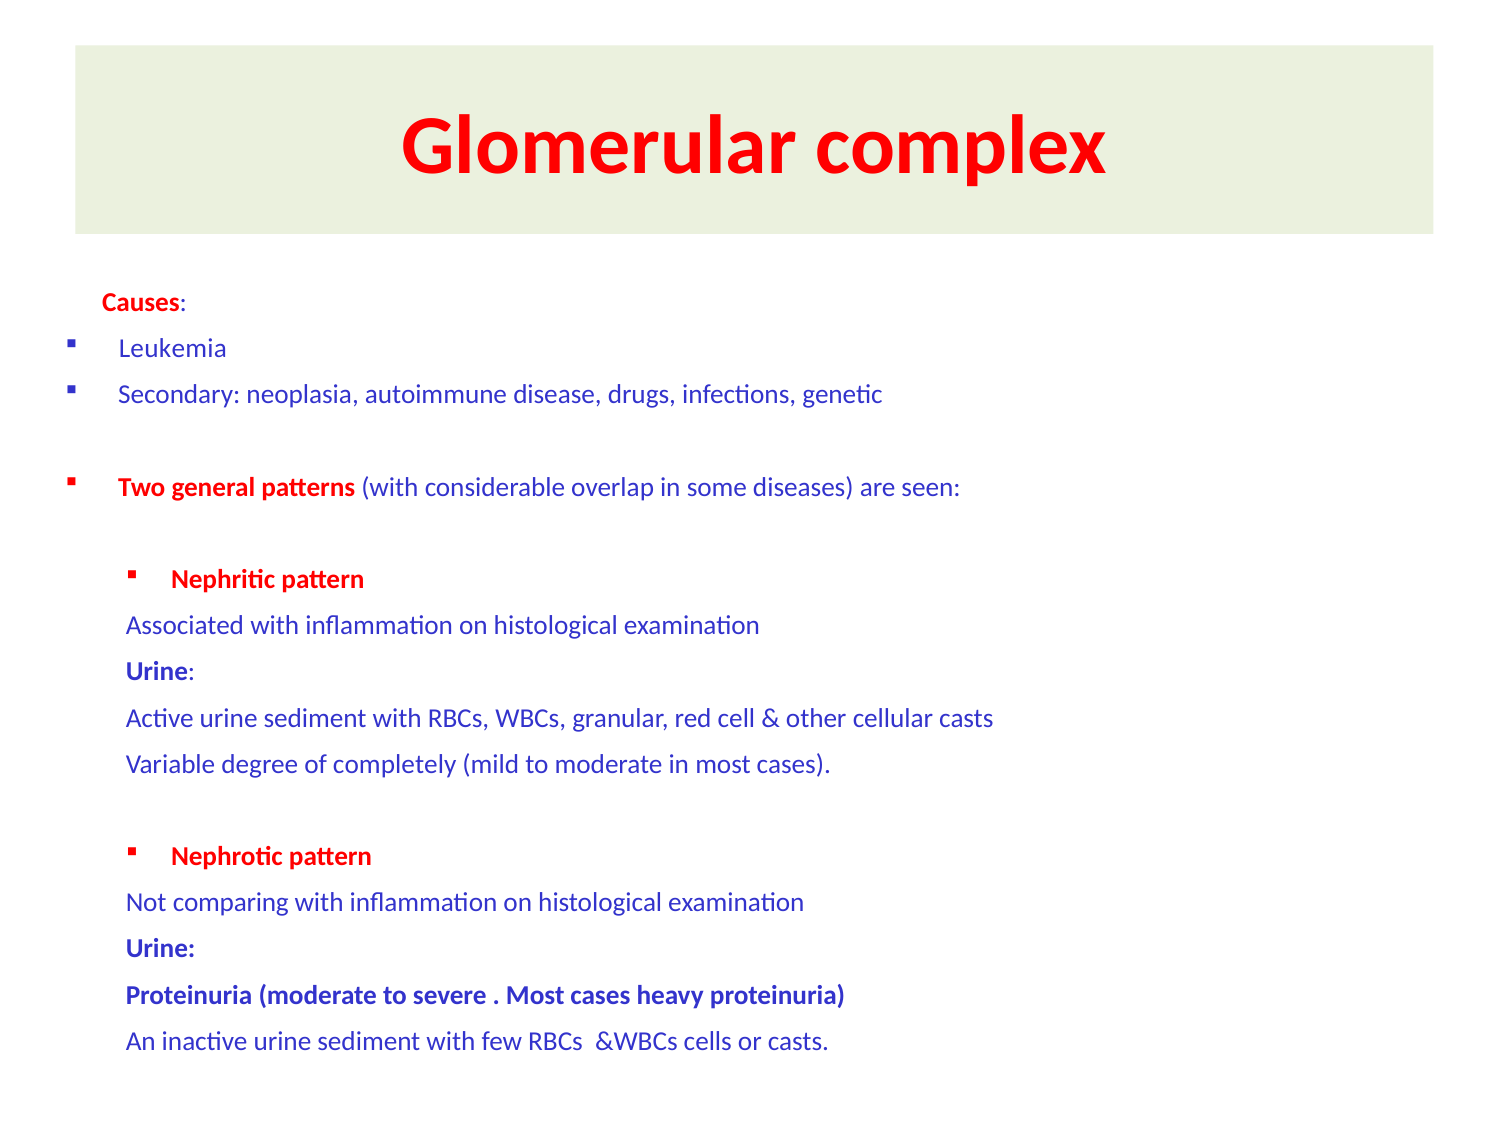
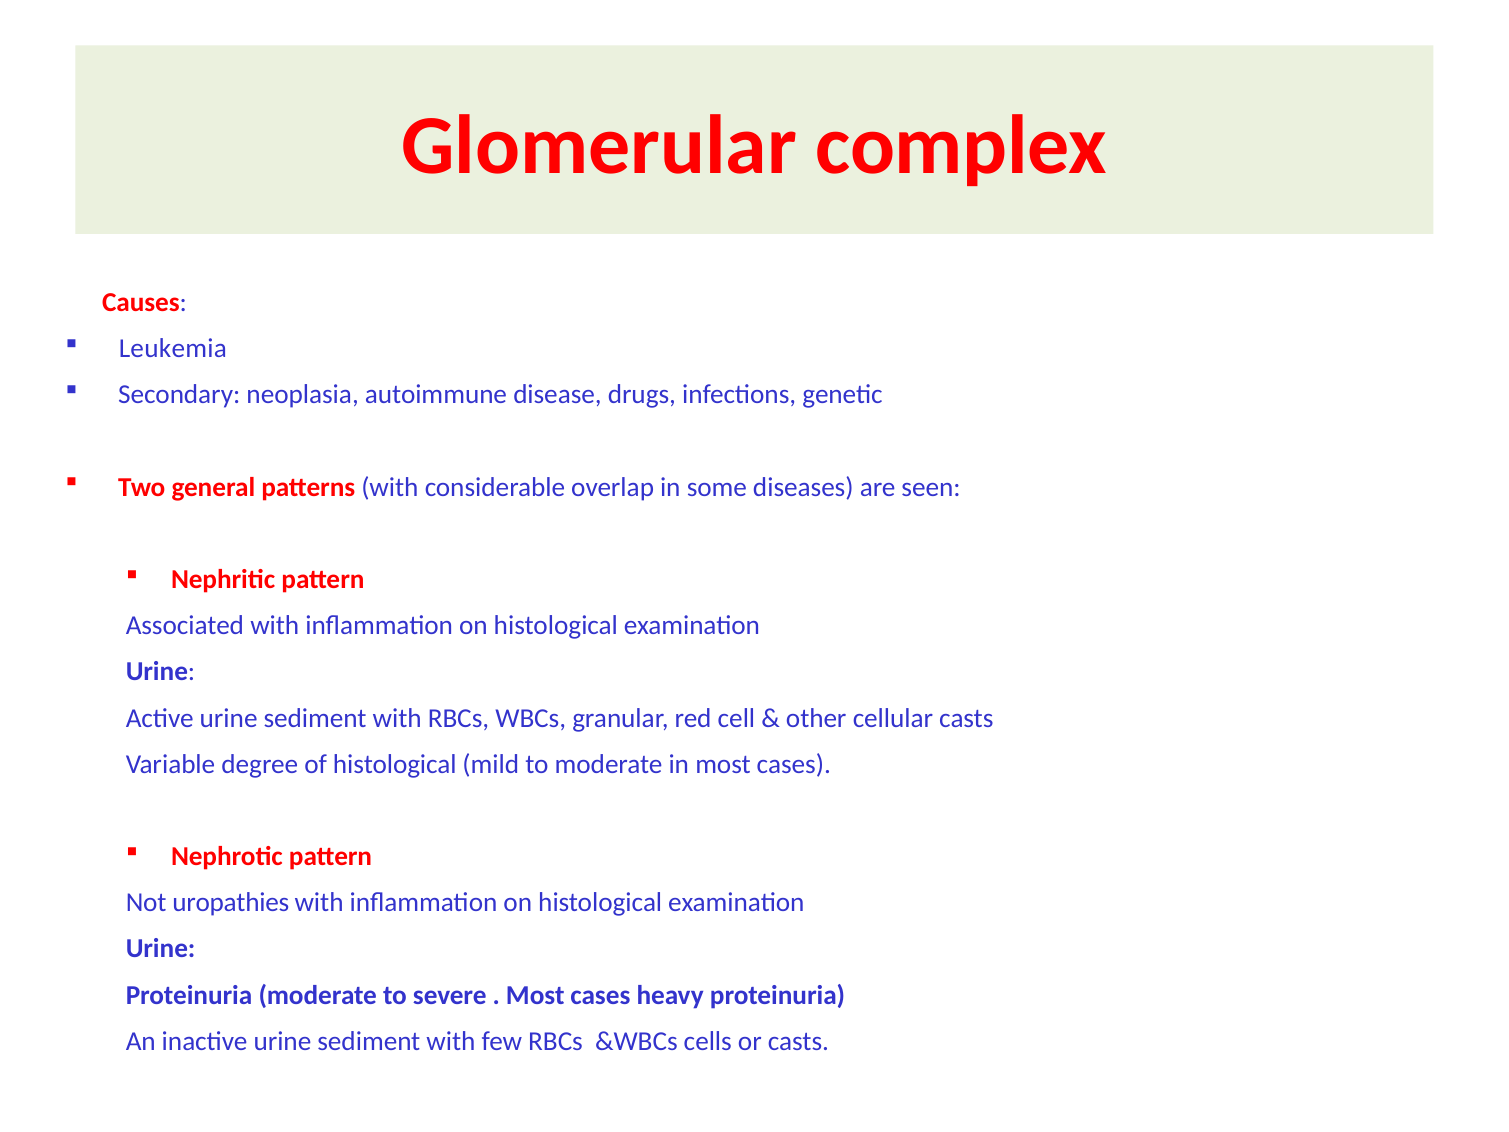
of completely: completely -> histological (395, 764)
comparing: comparing -> uropathies (231, 903)
